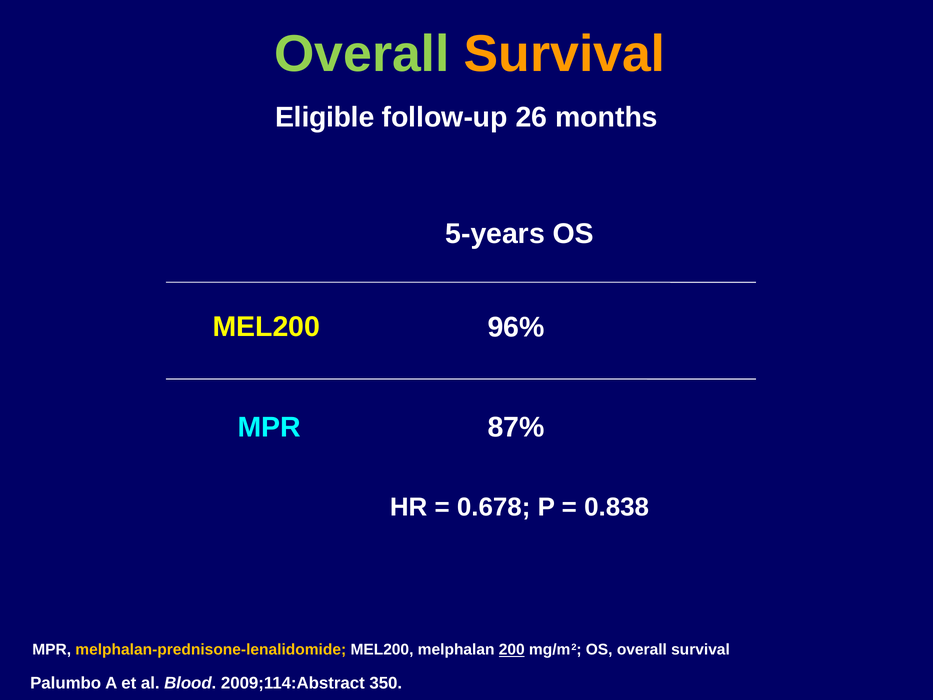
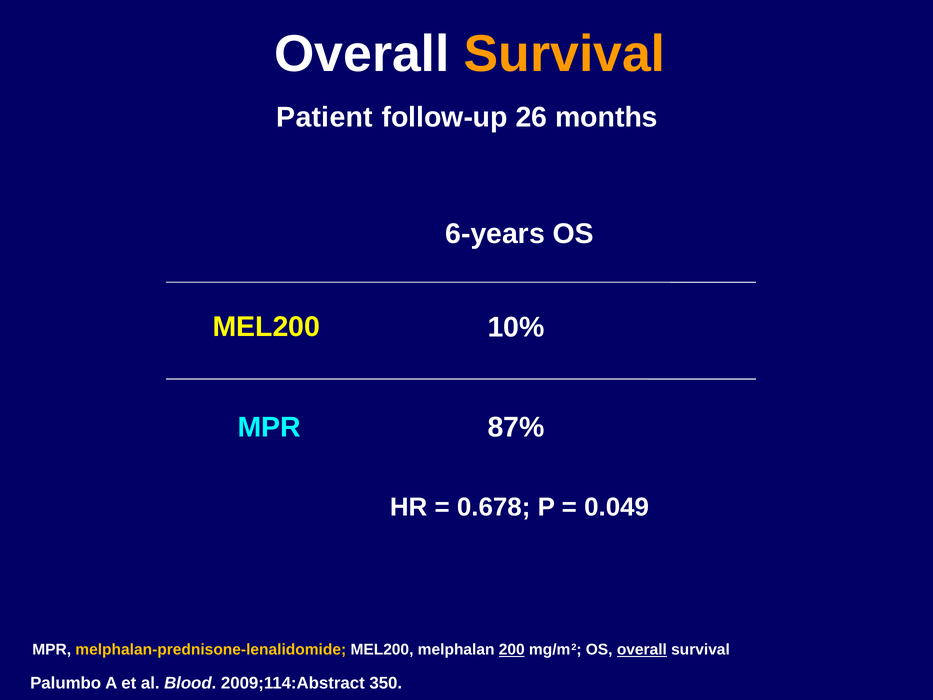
Overall colour: light green -> white (362, 54)
Eligible: Eligible -> Patient (325, 117)
5-years: 5-years -> 6-years (495, 234)
96%: 96% -> 10% (516, 327)
0.838: 0.838 -> 0.049 (617, 507)
overall underline: none -> present (642, 650)
